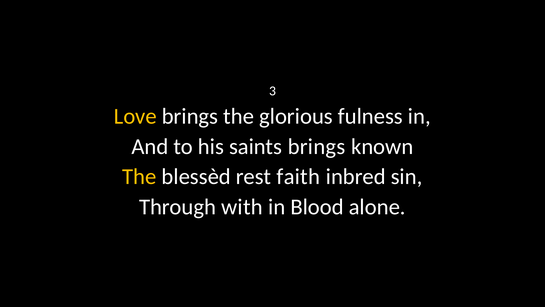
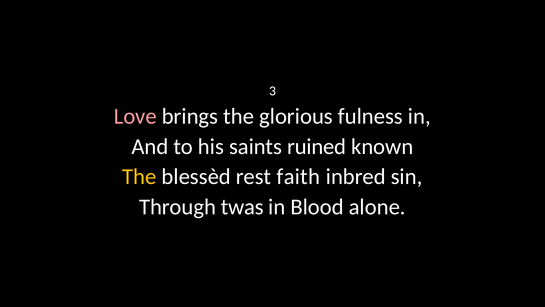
Love colour: yellow -> pink (135, 116)
saints brings: brings -> ruined (317, 146)
with: with -> twas (242, 207)
